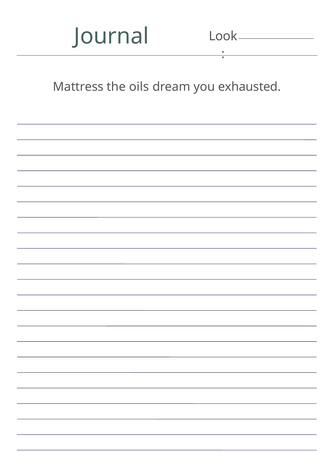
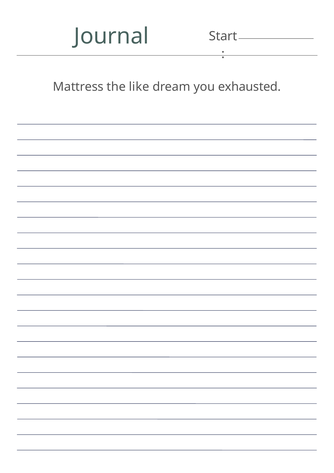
Look: Look -> Start (223, 36)
oils: oils -> like (139, 87)
